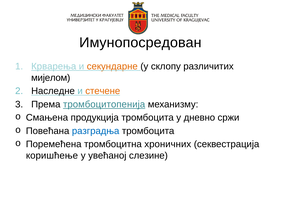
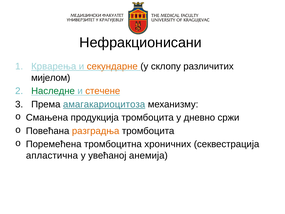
Имунопосредован: Имунопосредован -> Нефракционисани (141, 43)
Наследне colour: black -> green (53, 91)
тромбоцитопенија: тромбоцитопенија -> амагакариоцитоза (104, 104)
разградња colour: blue -> orange (96, 131)
коришћење: коришћење -> апластична (52, 155)
слезине: слезине -> анемија (148, 155)
